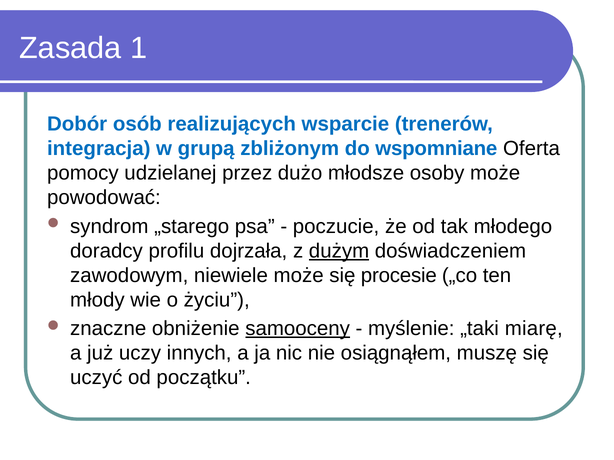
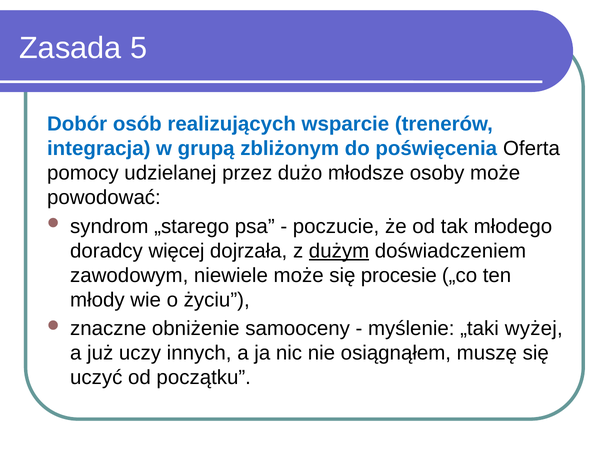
1: 1 -> 5 (139, 48)
wspomniane: wspomniane -> poświęcenia (436, 149)
profilu: profilu -> więcej (177, 251)
samooceny underline: present -> none (298, 329)
miarę: miarę -> wyżej (534, 329)
